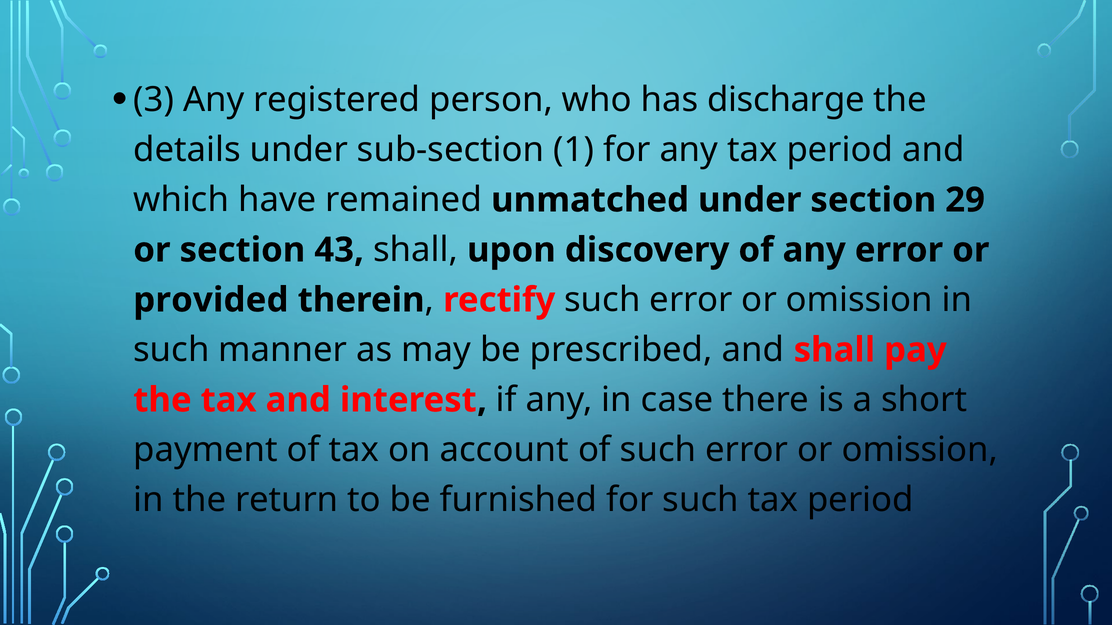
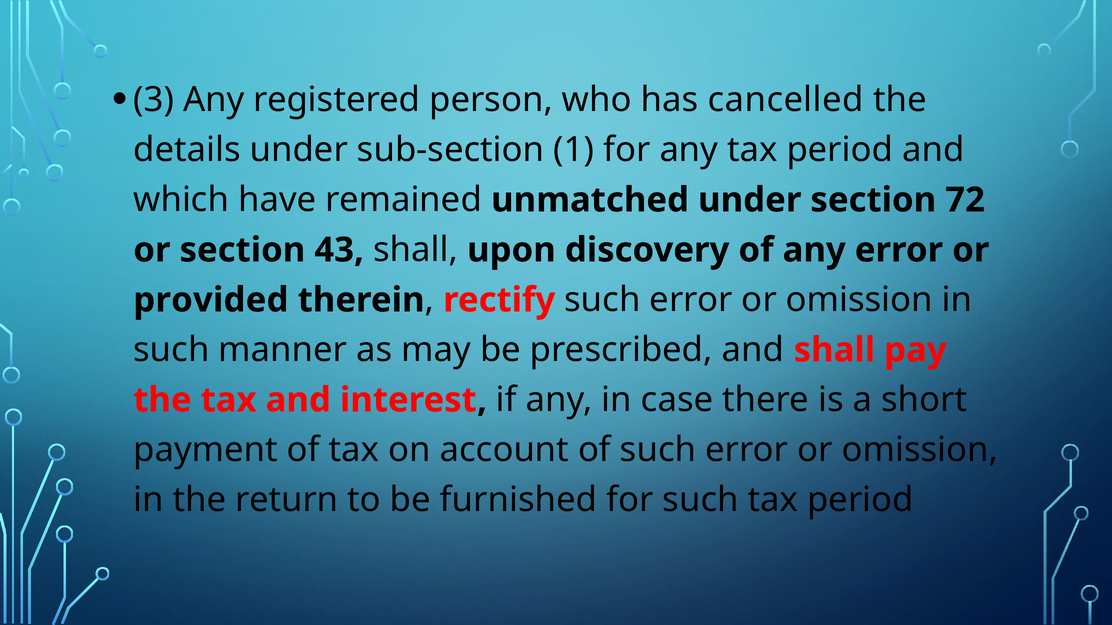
discharge: discharge -> cancelled (786, 100)
29: 29 -> 72 (965, 200)
